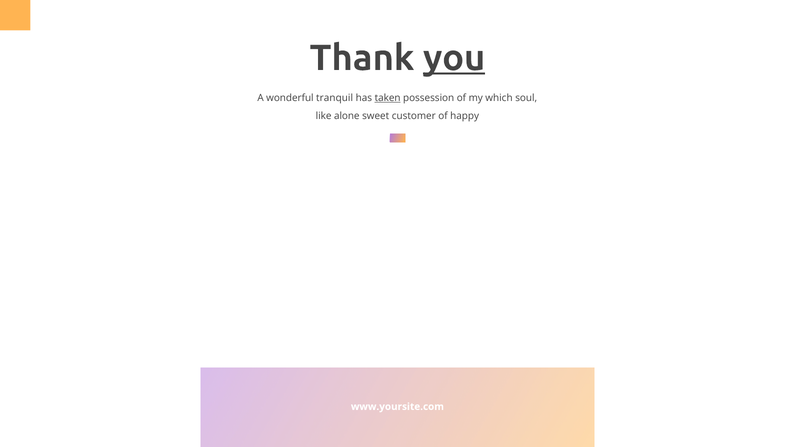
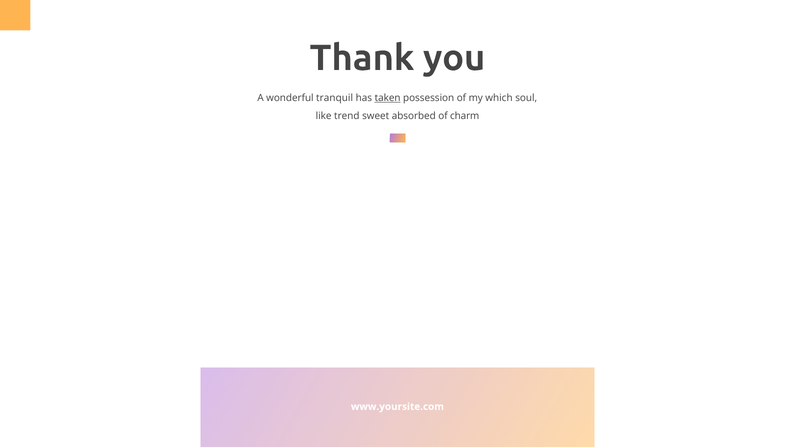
you underline: present -> none (454, 58)
alone: alone -> trend (347, 116)
customer: customer -> absorbed (414, 116)
happy: happy -> charm (465, 116)
